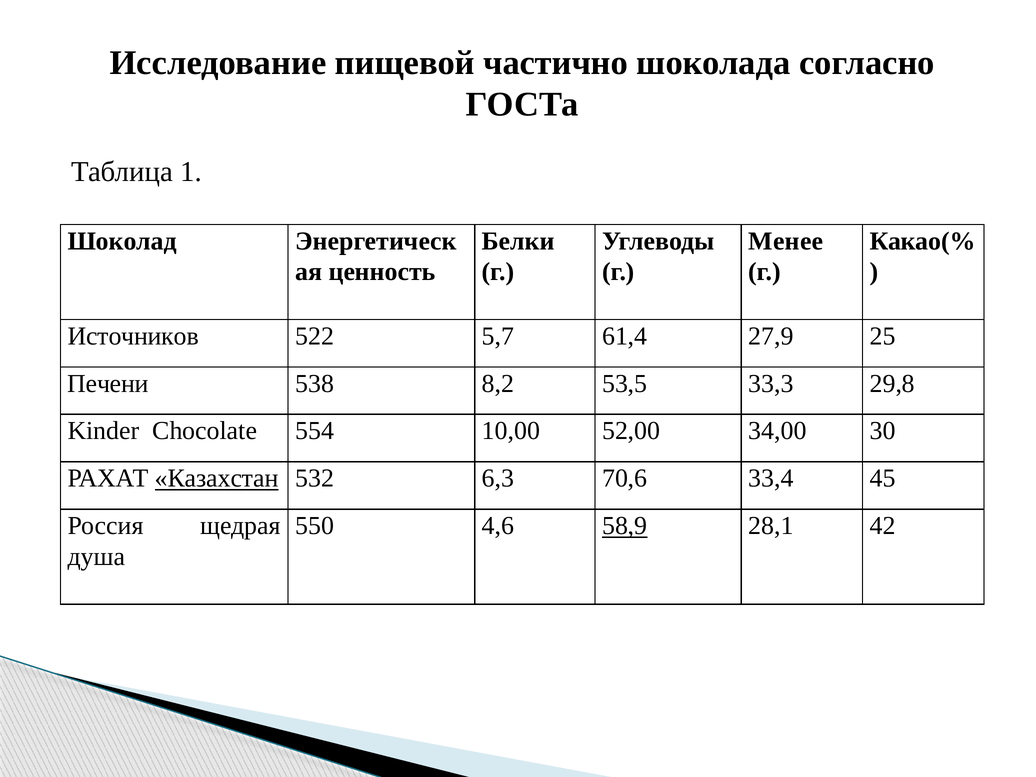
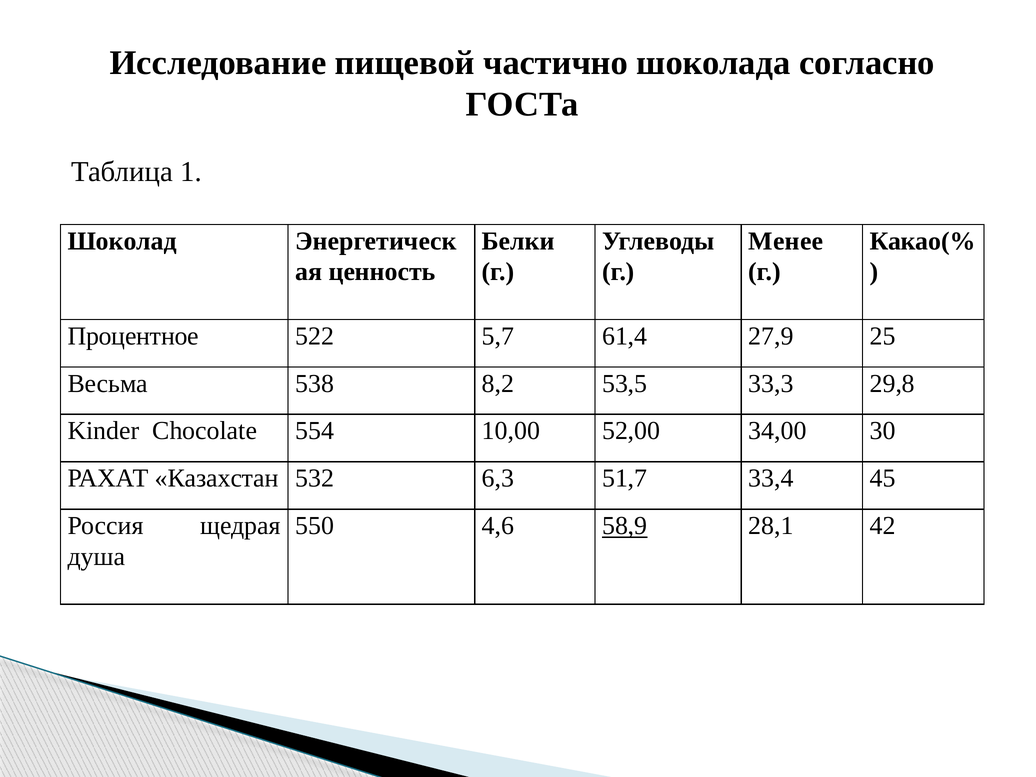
Источников: Источников -> Процентное (133, 336)
Печени: Печени -> Весьма (108, 383)
Казахстан underline: present -> none (217, 478)
70,6: 70,6 -> 51,7 (625, 478)
